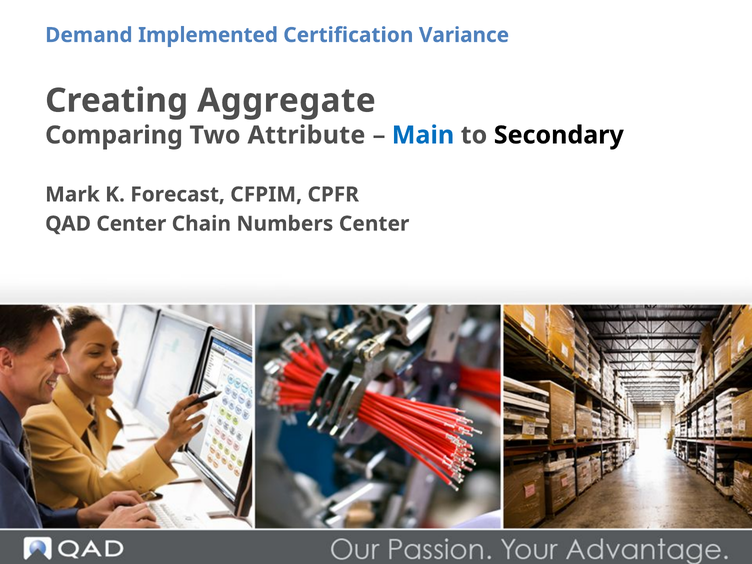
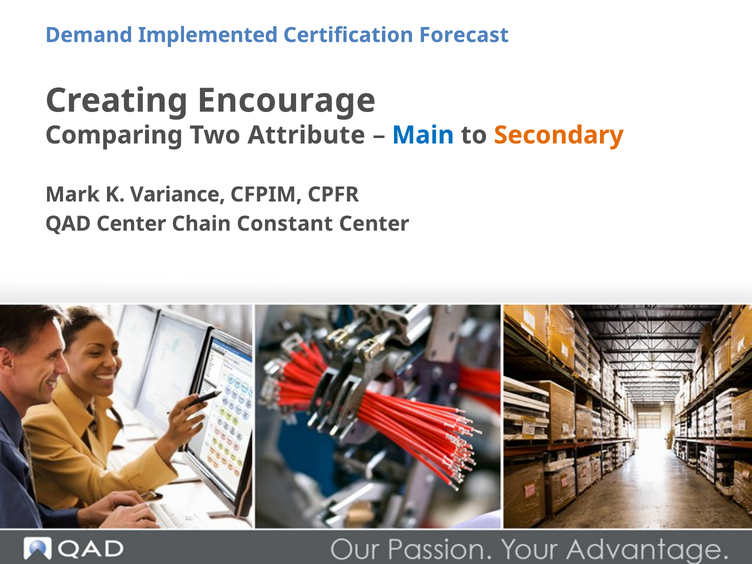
Variance: Variance -> Forecast (464, 35)
Aggregate: Aggregate -> Encourage (286, 101)
Secondary colour: black -> orange (559, 135)
Forecast: Forecast -> Variance (178, 195)
Numbers: Numbers -> Constant (285, 224)
